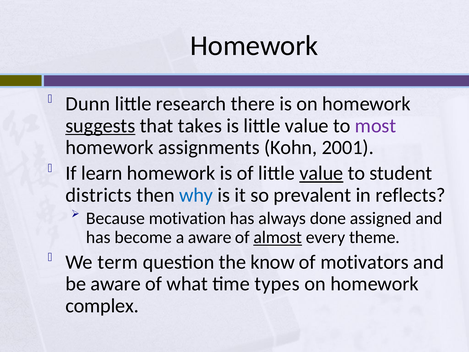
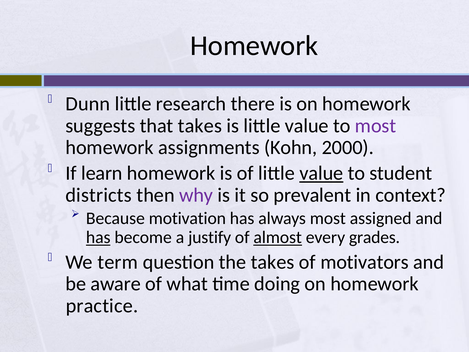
suggests underline: present -> none (100, 126)
2001: 2001 -> 2000 (348, 148)
why colour: blue -> purple (196, 195)
reflects: reflects -> context (411, 195)
always done: done -> most (328, 218)
has underline: none -> present (98, 237)
a aware: aware -> justify (210, 237)
theme: theme -> grades (374, 237)
the know: know -> takes (273, 262)
types: types -> doing (277, 284)
complex: complex -> practice (102, 305)
